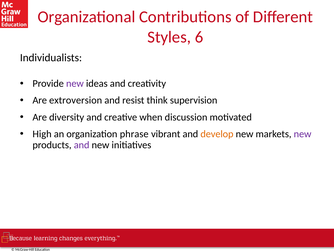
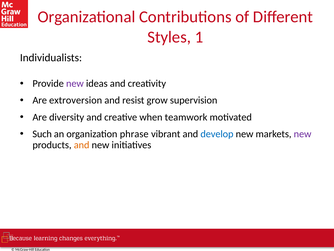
6: 6 -> 1 (199, 37)
think: think -> grow (157, 100)
discussion: discussion -> teamwork (186, 117)
High: High -> Such (42, 134)
develop colour: orange -> blue (217, 134)
and colour: purple -> orange (82, 145)
